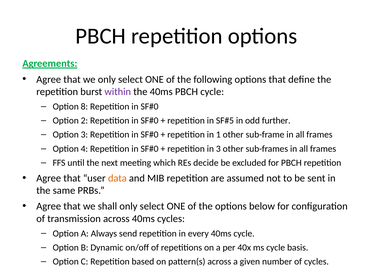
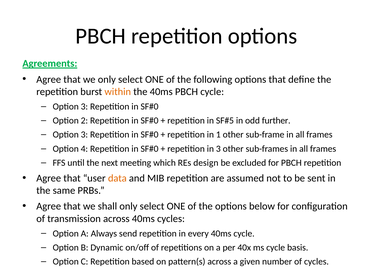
within colour: purple -> orange (118, 92)
8: 8 -> 3 (84, 106)
decide: decide -> design (206, 163)
